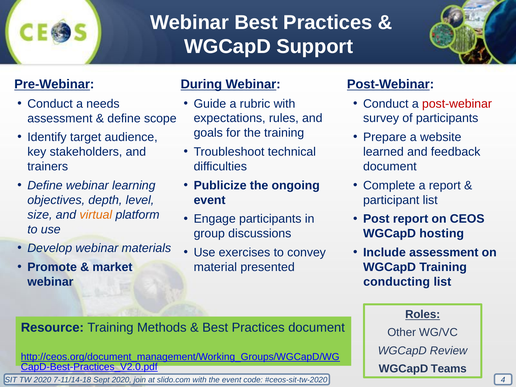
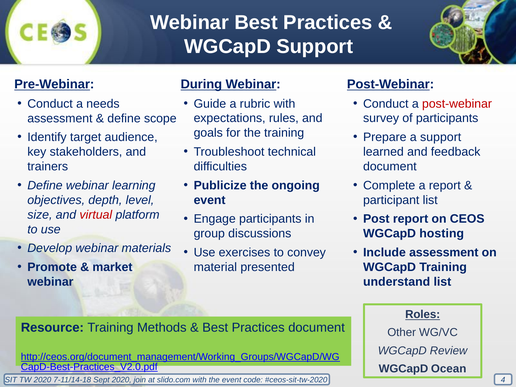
a website: website -> support (441, 137)
virtual colour: orange -> red (96, 215)
conducting: conducting -> understand (397, 282)
Teams: Teams -> Ocean (449, 369)
